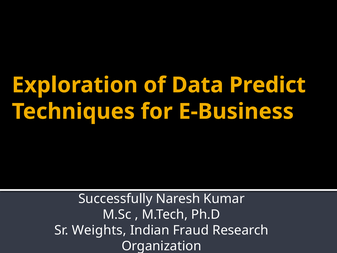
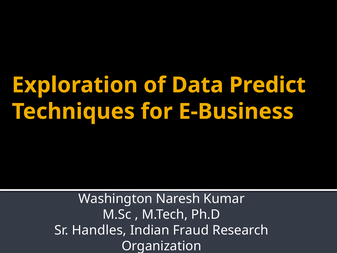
Successfully: Successfully -> Washington (115, 199)
Weights: Weights -> Handles (99, 230)
